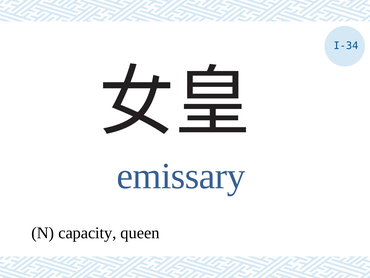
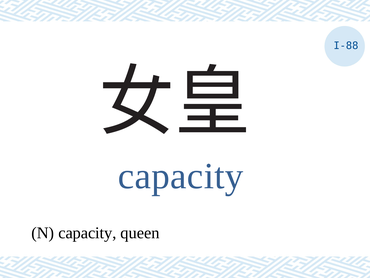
I-34: I-34 -> I-88 (346, 46)
emissary: emissary -> capacity (181, 176)
